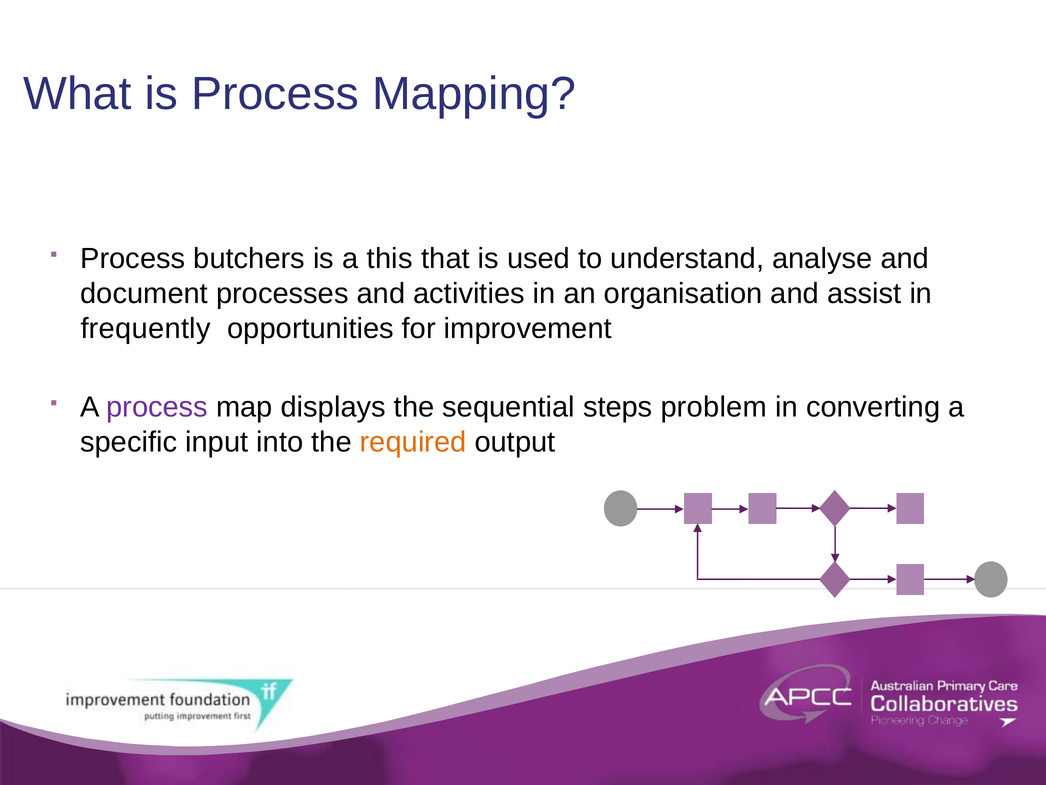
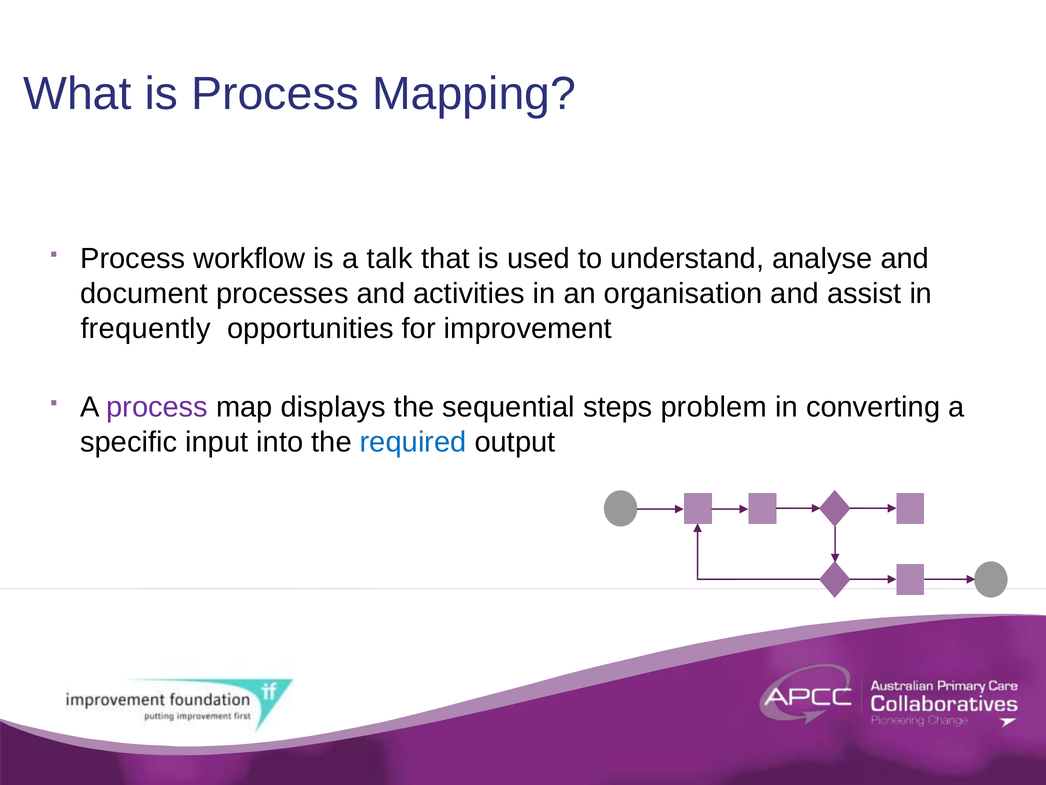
butchers: butchers -> workflow (249, 259)
this: this -> talk (390, 259)
required colour: orange -> blue (413, 442)
